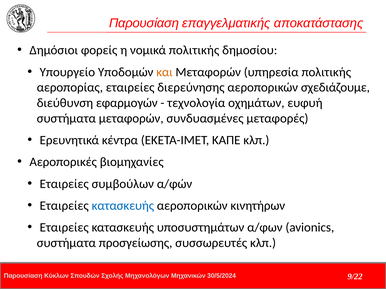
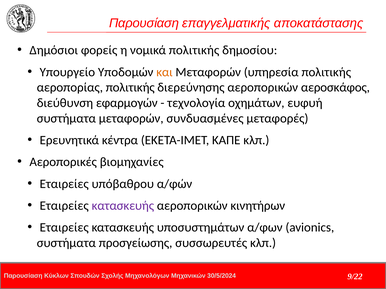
αεροπορίας εταιρείες: εταιρείες -> πολιτικής (130, 88)
σχεδιάζουμε: σχεδιάζουμε -> αεροσκάφος (335, 88)
συμβούλων: συμβούλων -> υπόβαθρου (123, 184)
κατασκευής colour: blue -> purple (123, 206)
